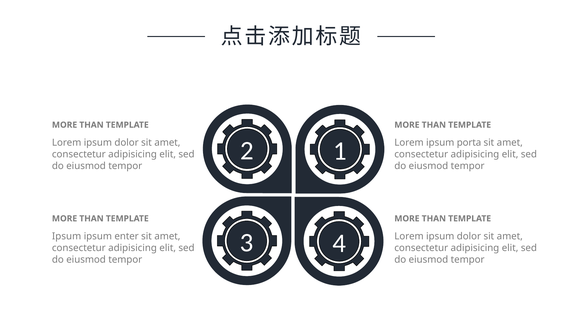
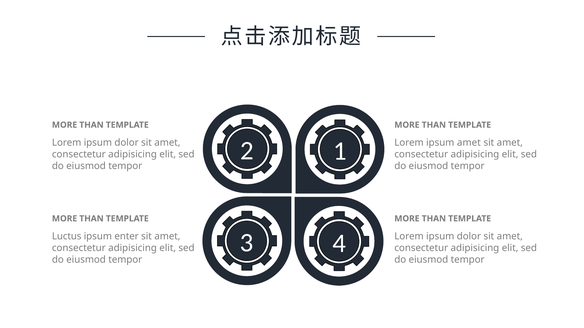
ipsum porta: porta -> amet (469, 143)
Ipsum: Ipsum -> Luctus (67, 237)
